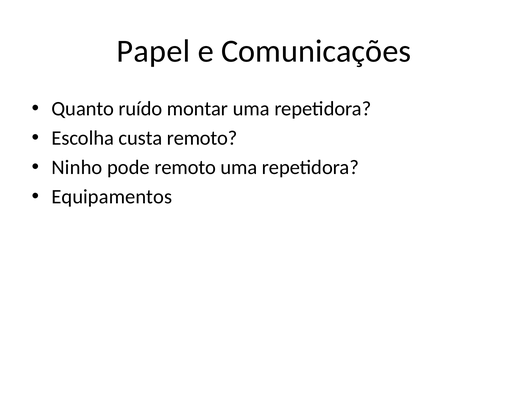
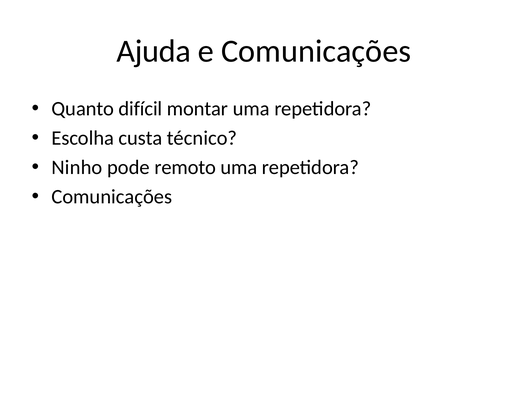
Papel: Papel -> Ajuda (154, 51)
ruído: ruído -> difícil (140, 109)
custa remoto: remoto -> técnico (202, 138)
Equipamentos: Equipamentos -> Comunicações (112, 197)
